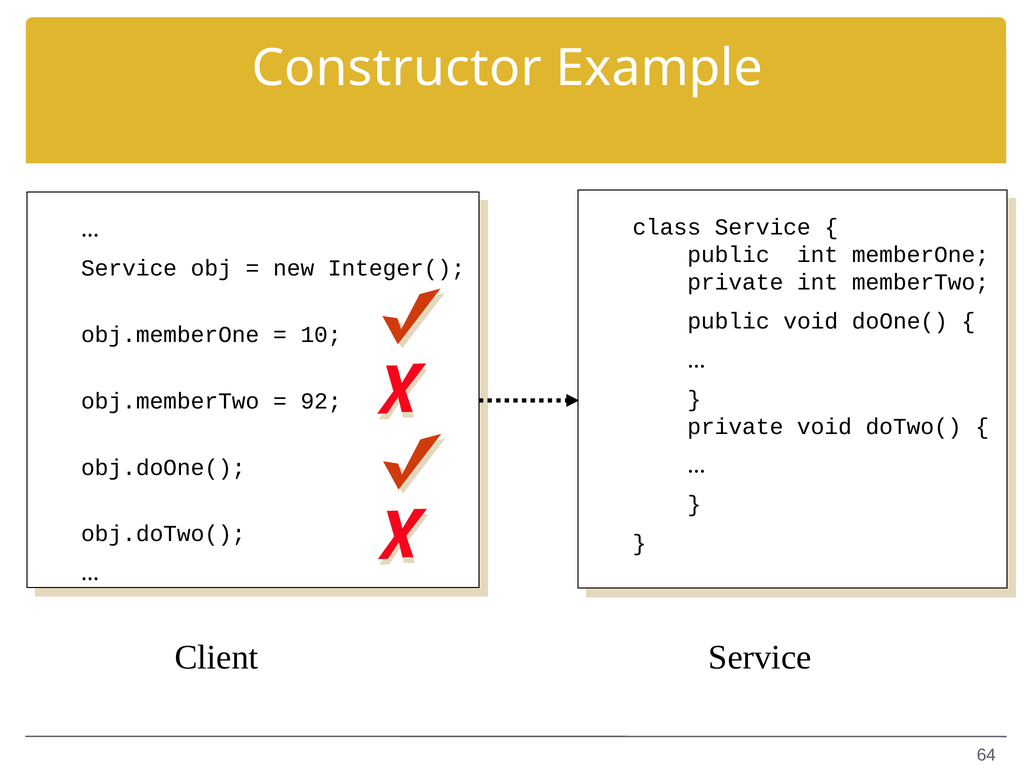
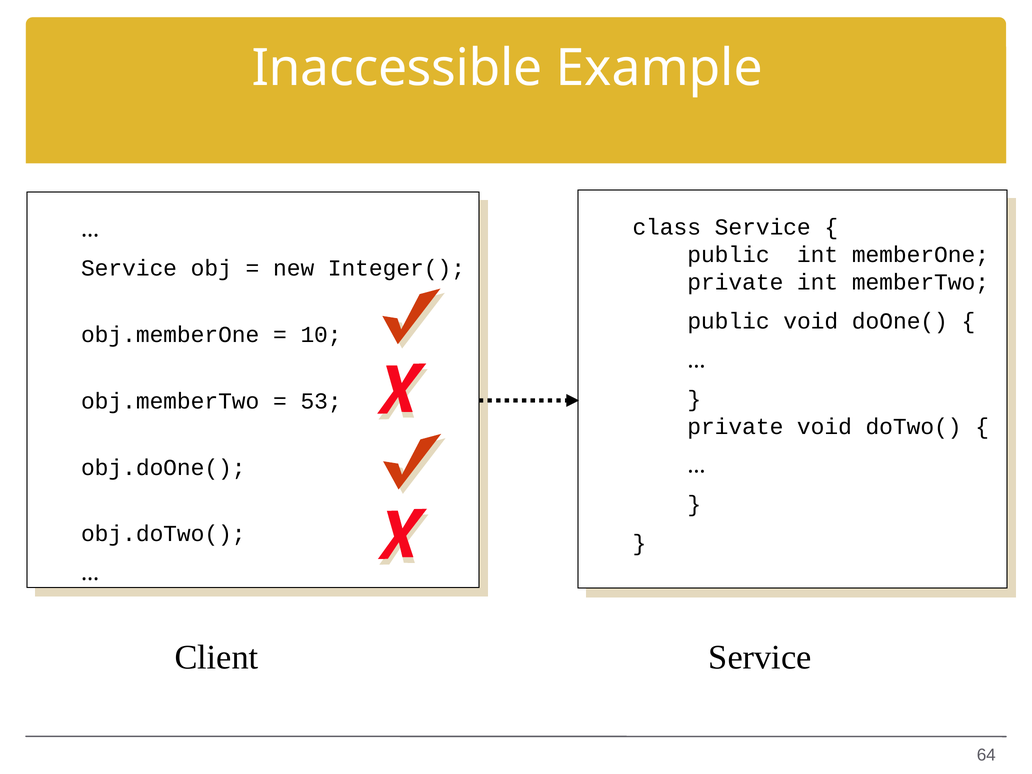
Constructor: Constructor -> Inaccessible (397, 68)
92: 92 -> 53 (321, 401)
